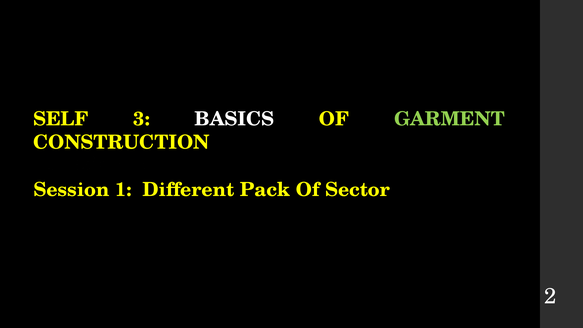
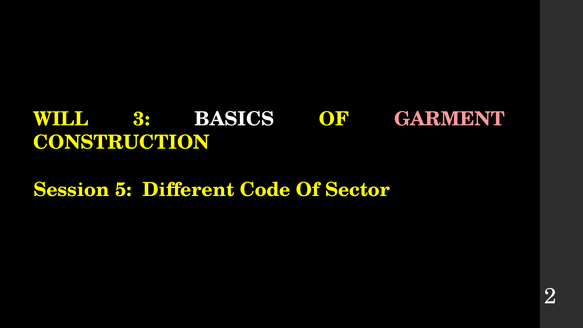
SELF: SELF -> WILL (61, 119)
GARMENT colour: light green -> pink (449, 119)
1: 1 -> 5 (123, 190)
Pack: Pack -> Code (265, 190)
